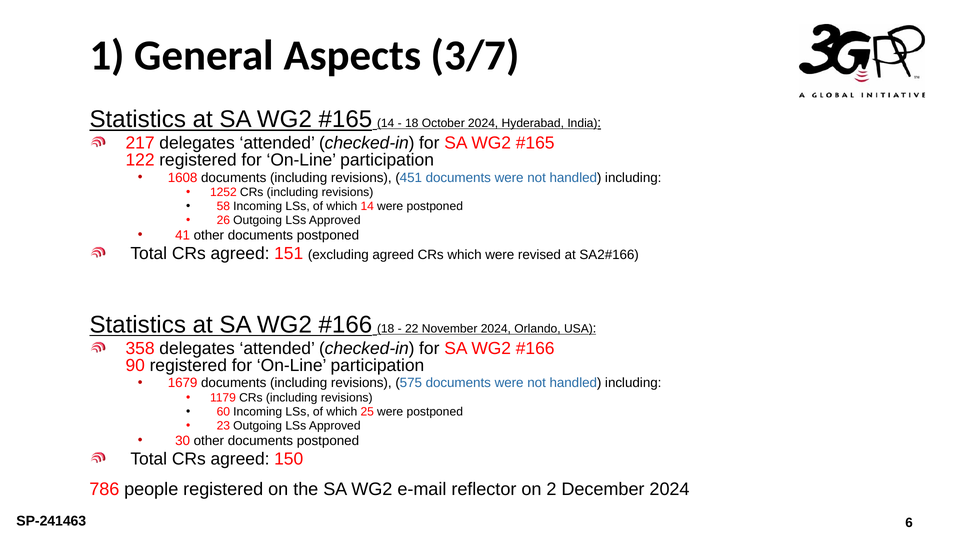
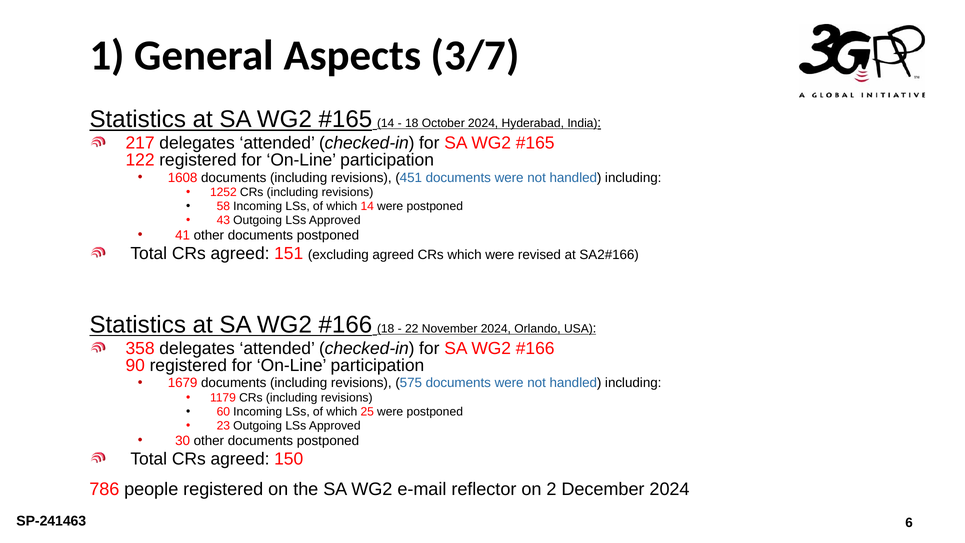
26: 26 -> 43 (223, 220)
